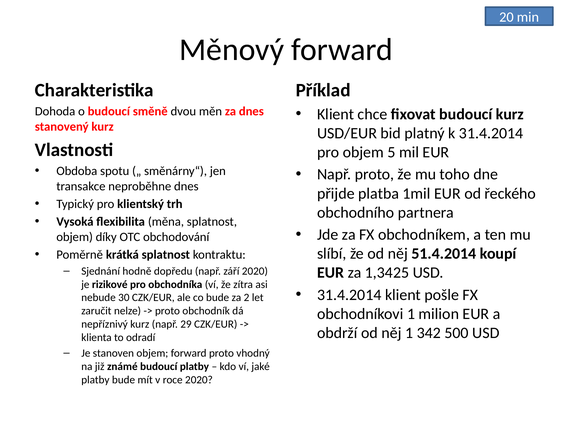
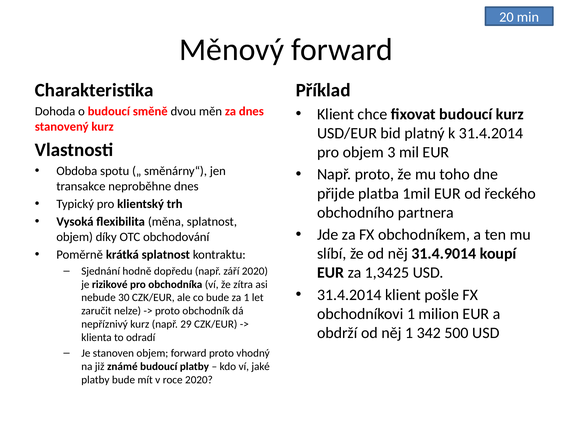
5: 5 -> 3 (391, 152)
51.4.2014: 51.4.2014 -> 31.4.9014 (444, 254)
za 2: 2 -> 1 (247, 298)
